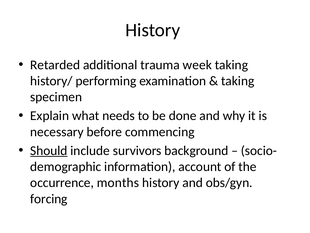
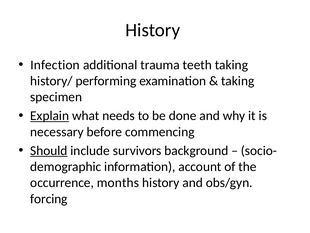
Retarded: Retarded -> Infection (55, 65)
week: week -> teeth (197, 65)
Explain underline: none -> present (50, 116)
